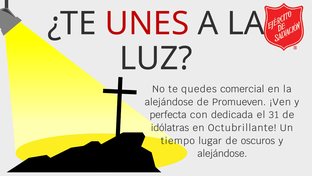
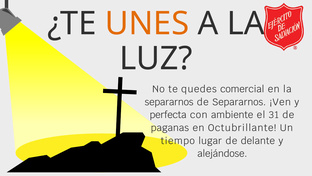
UNES colour: red -> orange (147, 24)
alejándose: alejándose -> separarnos (169, 102)
de Promueven: Promueven -> Separarnos (239, 102)
dedicada: dedicada -> ambiente (232, 115)
idólatras: idólatras -> paganas (170, 128)
oscuros: oscuros -> delante (258, 140)
